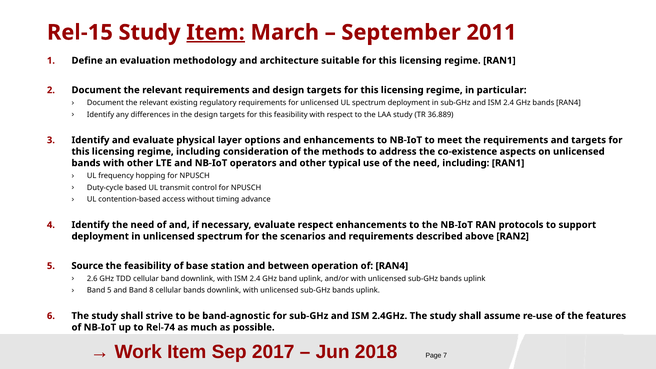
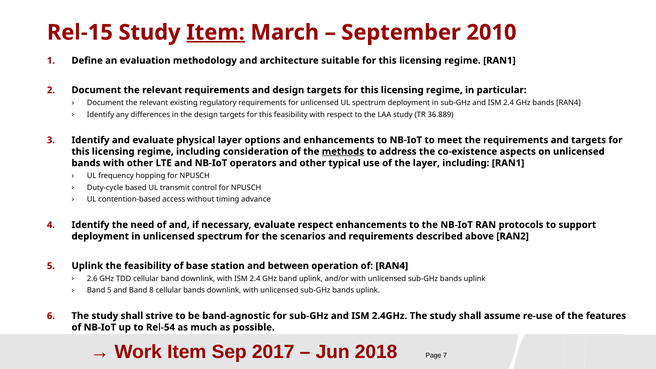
2011: 2011 -> 2010 (491, 32)
methods underline: none -> present (343, 152)
of the need: need -> layer (426, 163)
5 Source: Source -> Uplink (87, 266)
Rel-74: Rel-74 -> Rel-54 (160, 327)
